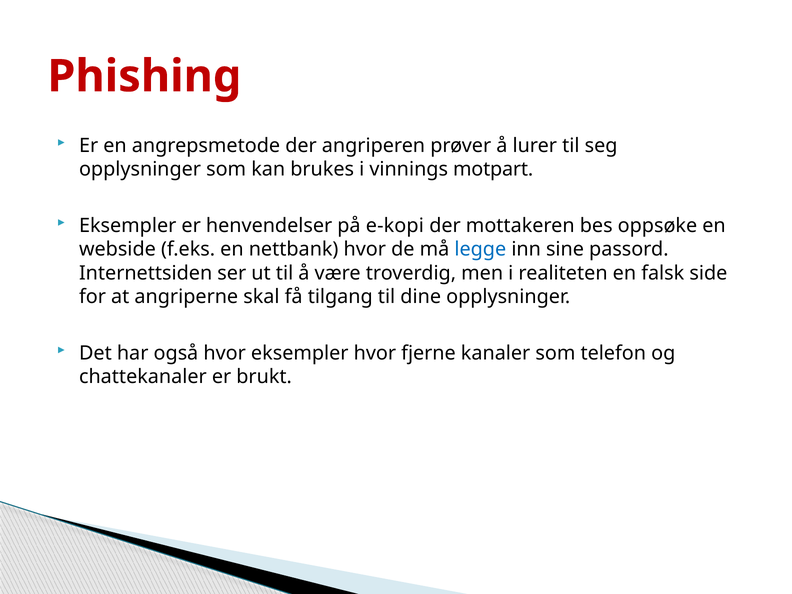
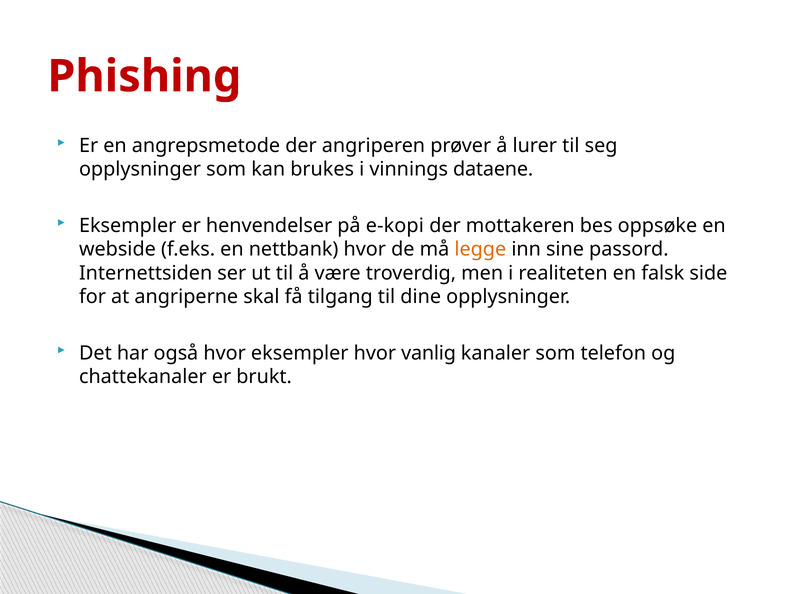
motpart: motpart -> dataene (493, 169)
legge colour: blue -> orange (480, 249)
fjerne: fjerne -> vanlig (429, 353)
